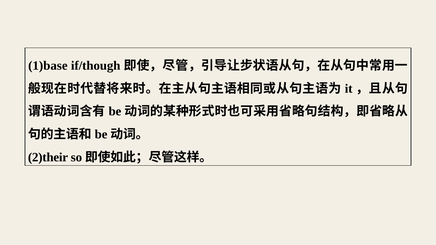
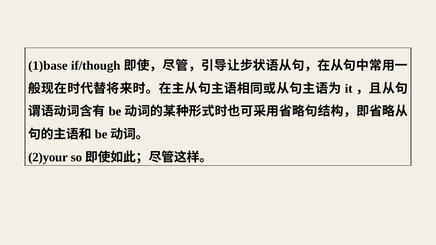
2)their: 2)their -> 2)your (48, 157)
